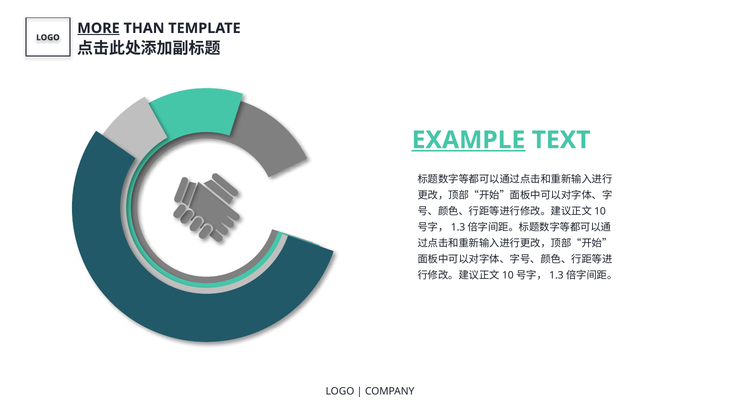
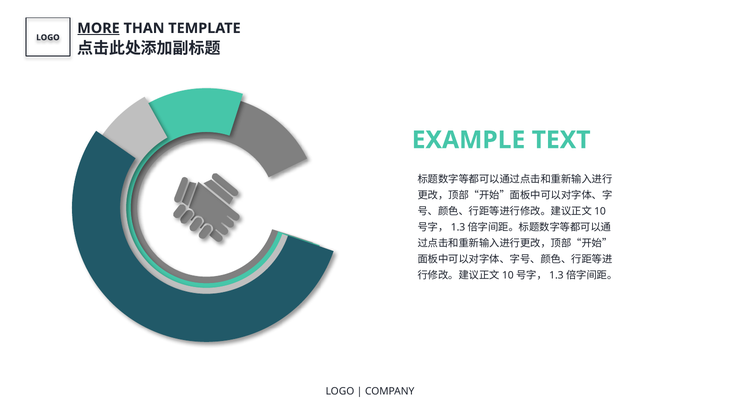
EXAMPLE underline: present -> none (468, 140)
